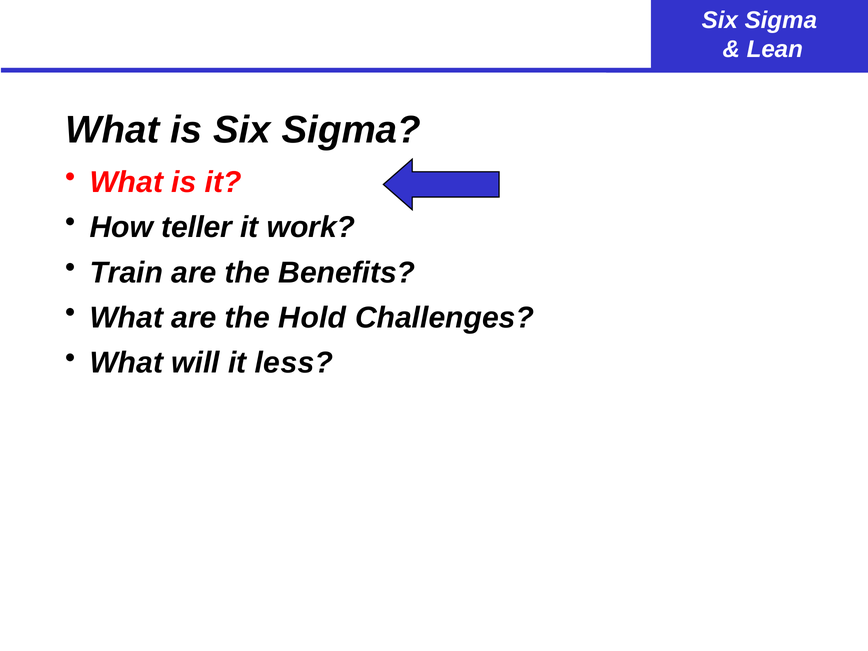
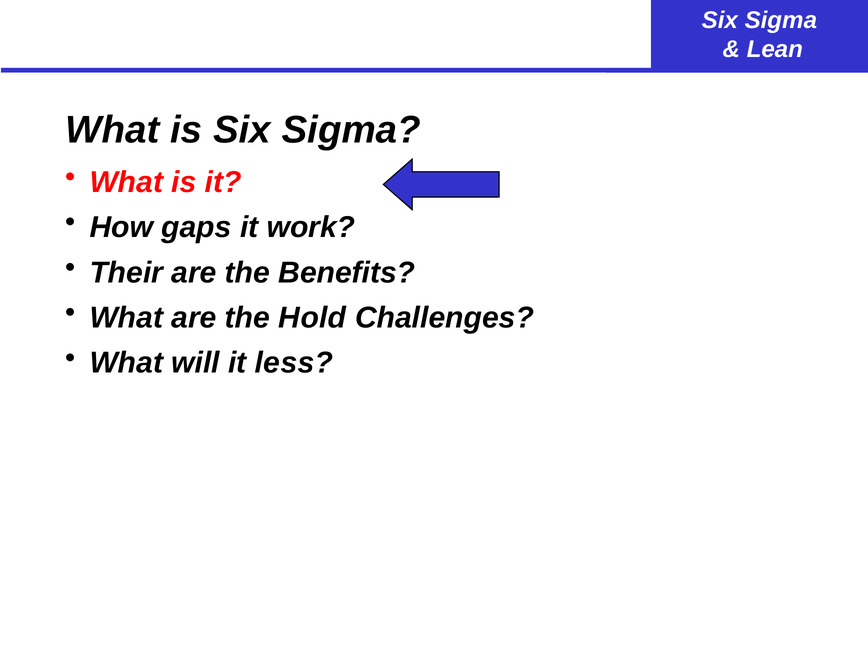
teller: teller -> gaps (197, 227)
Train: Train -> Their (126, 273)
